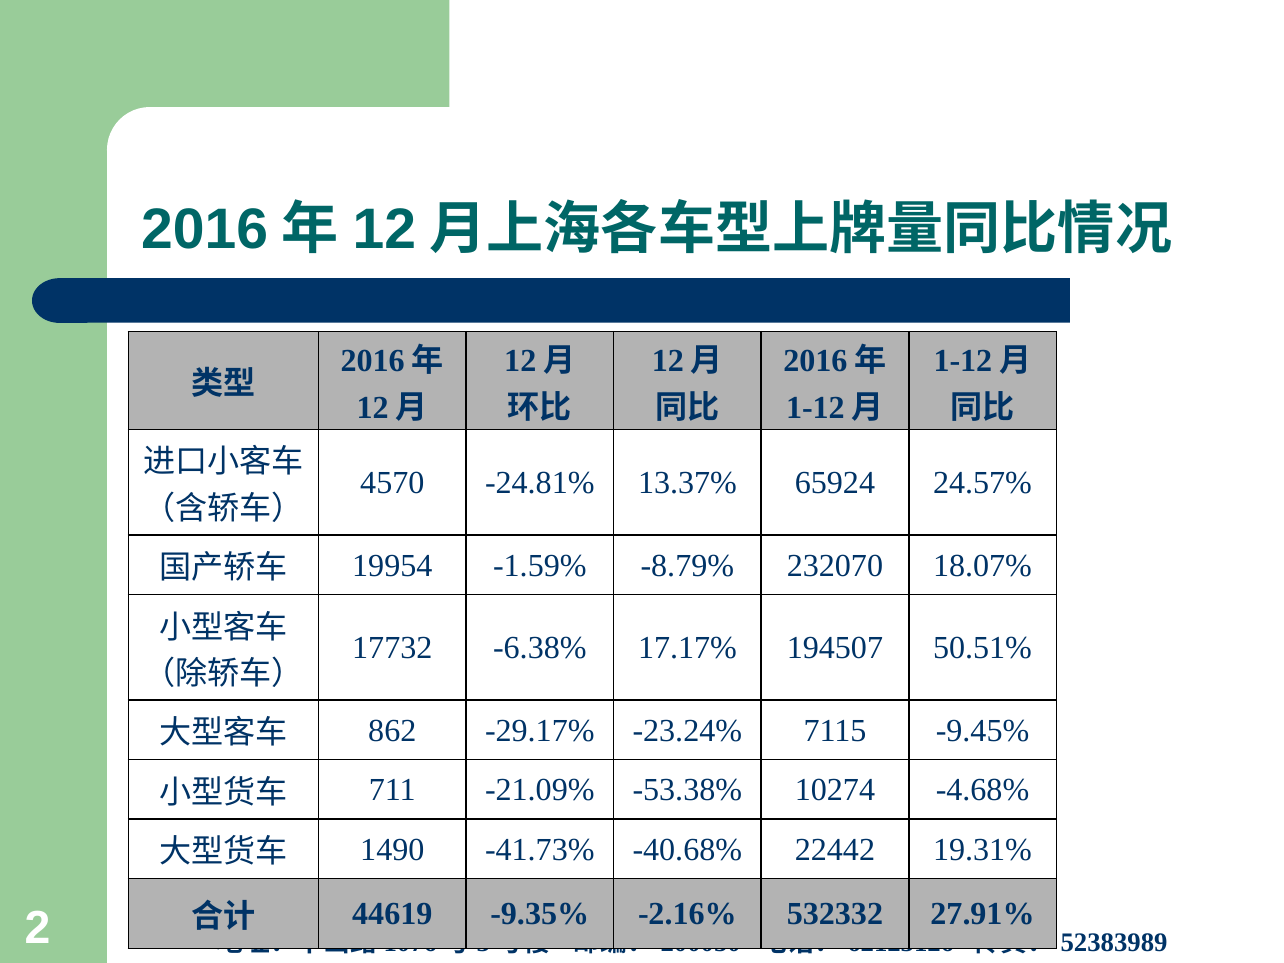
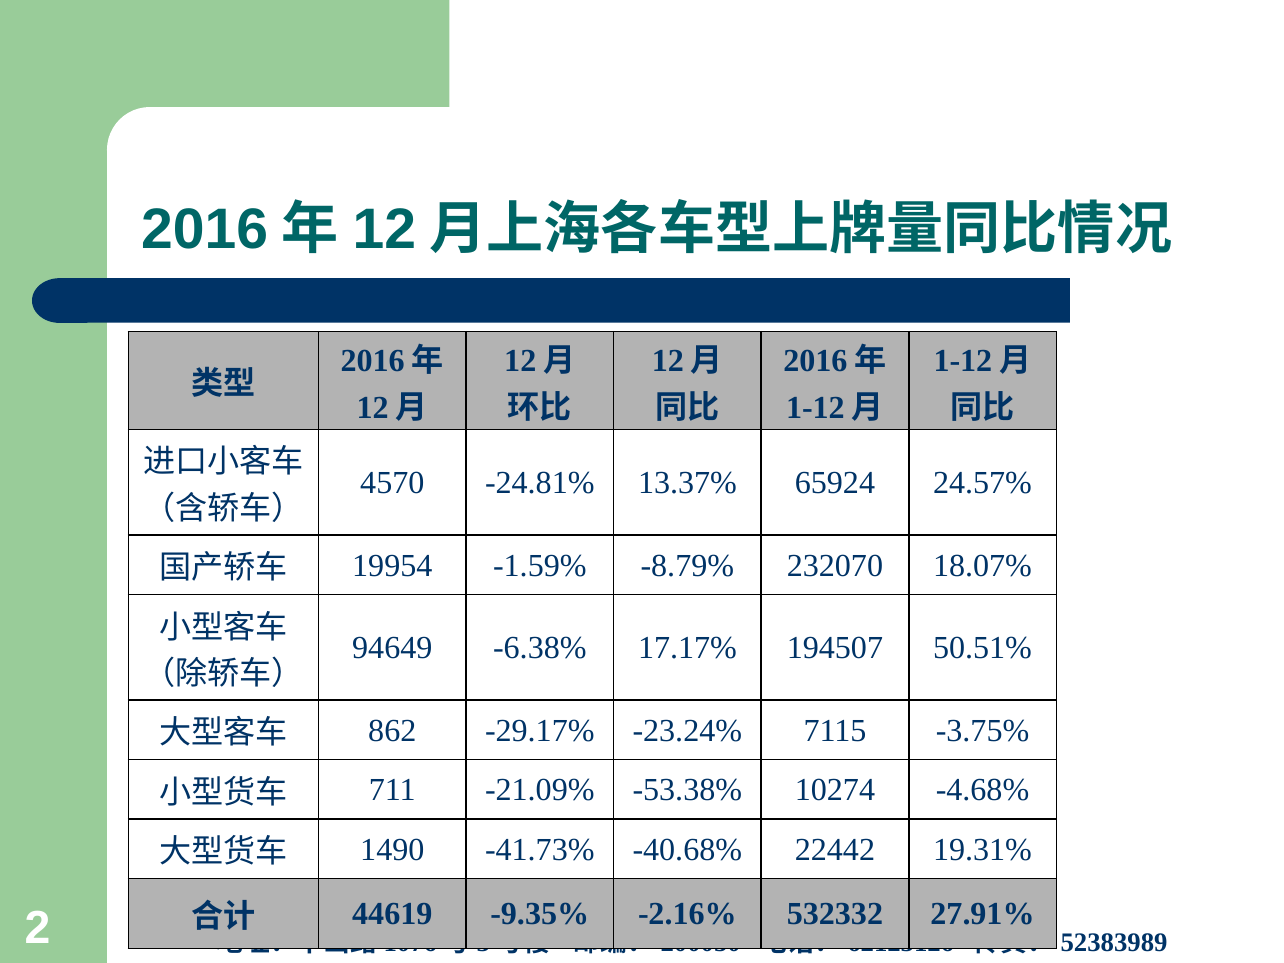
17732: 17732 -> 94649 (392, 648)
-9.45%: -9.45% -> -3.75% (983, 731)
